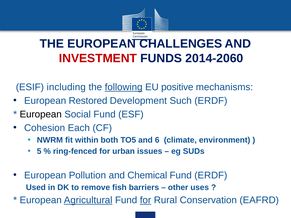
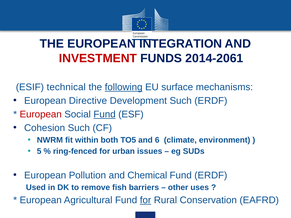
CHALLENGES: CHALLENGES -> INTEGRATION (181, 44)
2014-2060: 2014-2060 -> 2014-2061 (214, 58)
including: including -> technical (66, 87)
positive: positive -> surface (177, 87)
Restored: Restored -> Directive (88, 101)
European colour: black -> red (41, 114)
Fund underline: none -> present (105, 114)
Cohesion Each: Each -> Such (79, 128)
Agricultural underline: present -> none (88, 200)
